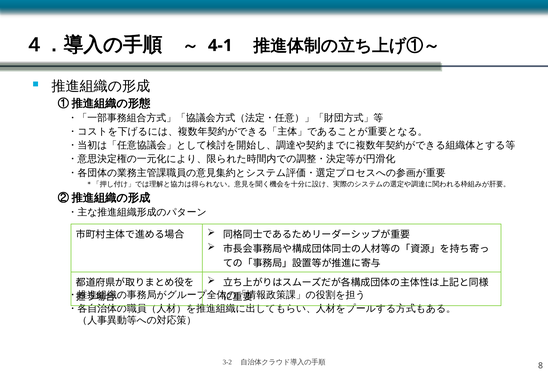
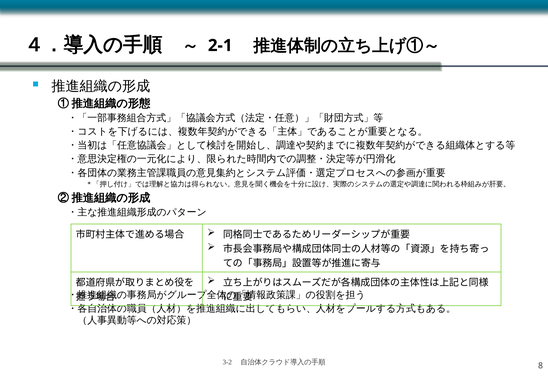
4-1: 4-1 -> 2-1 (220, 46)
